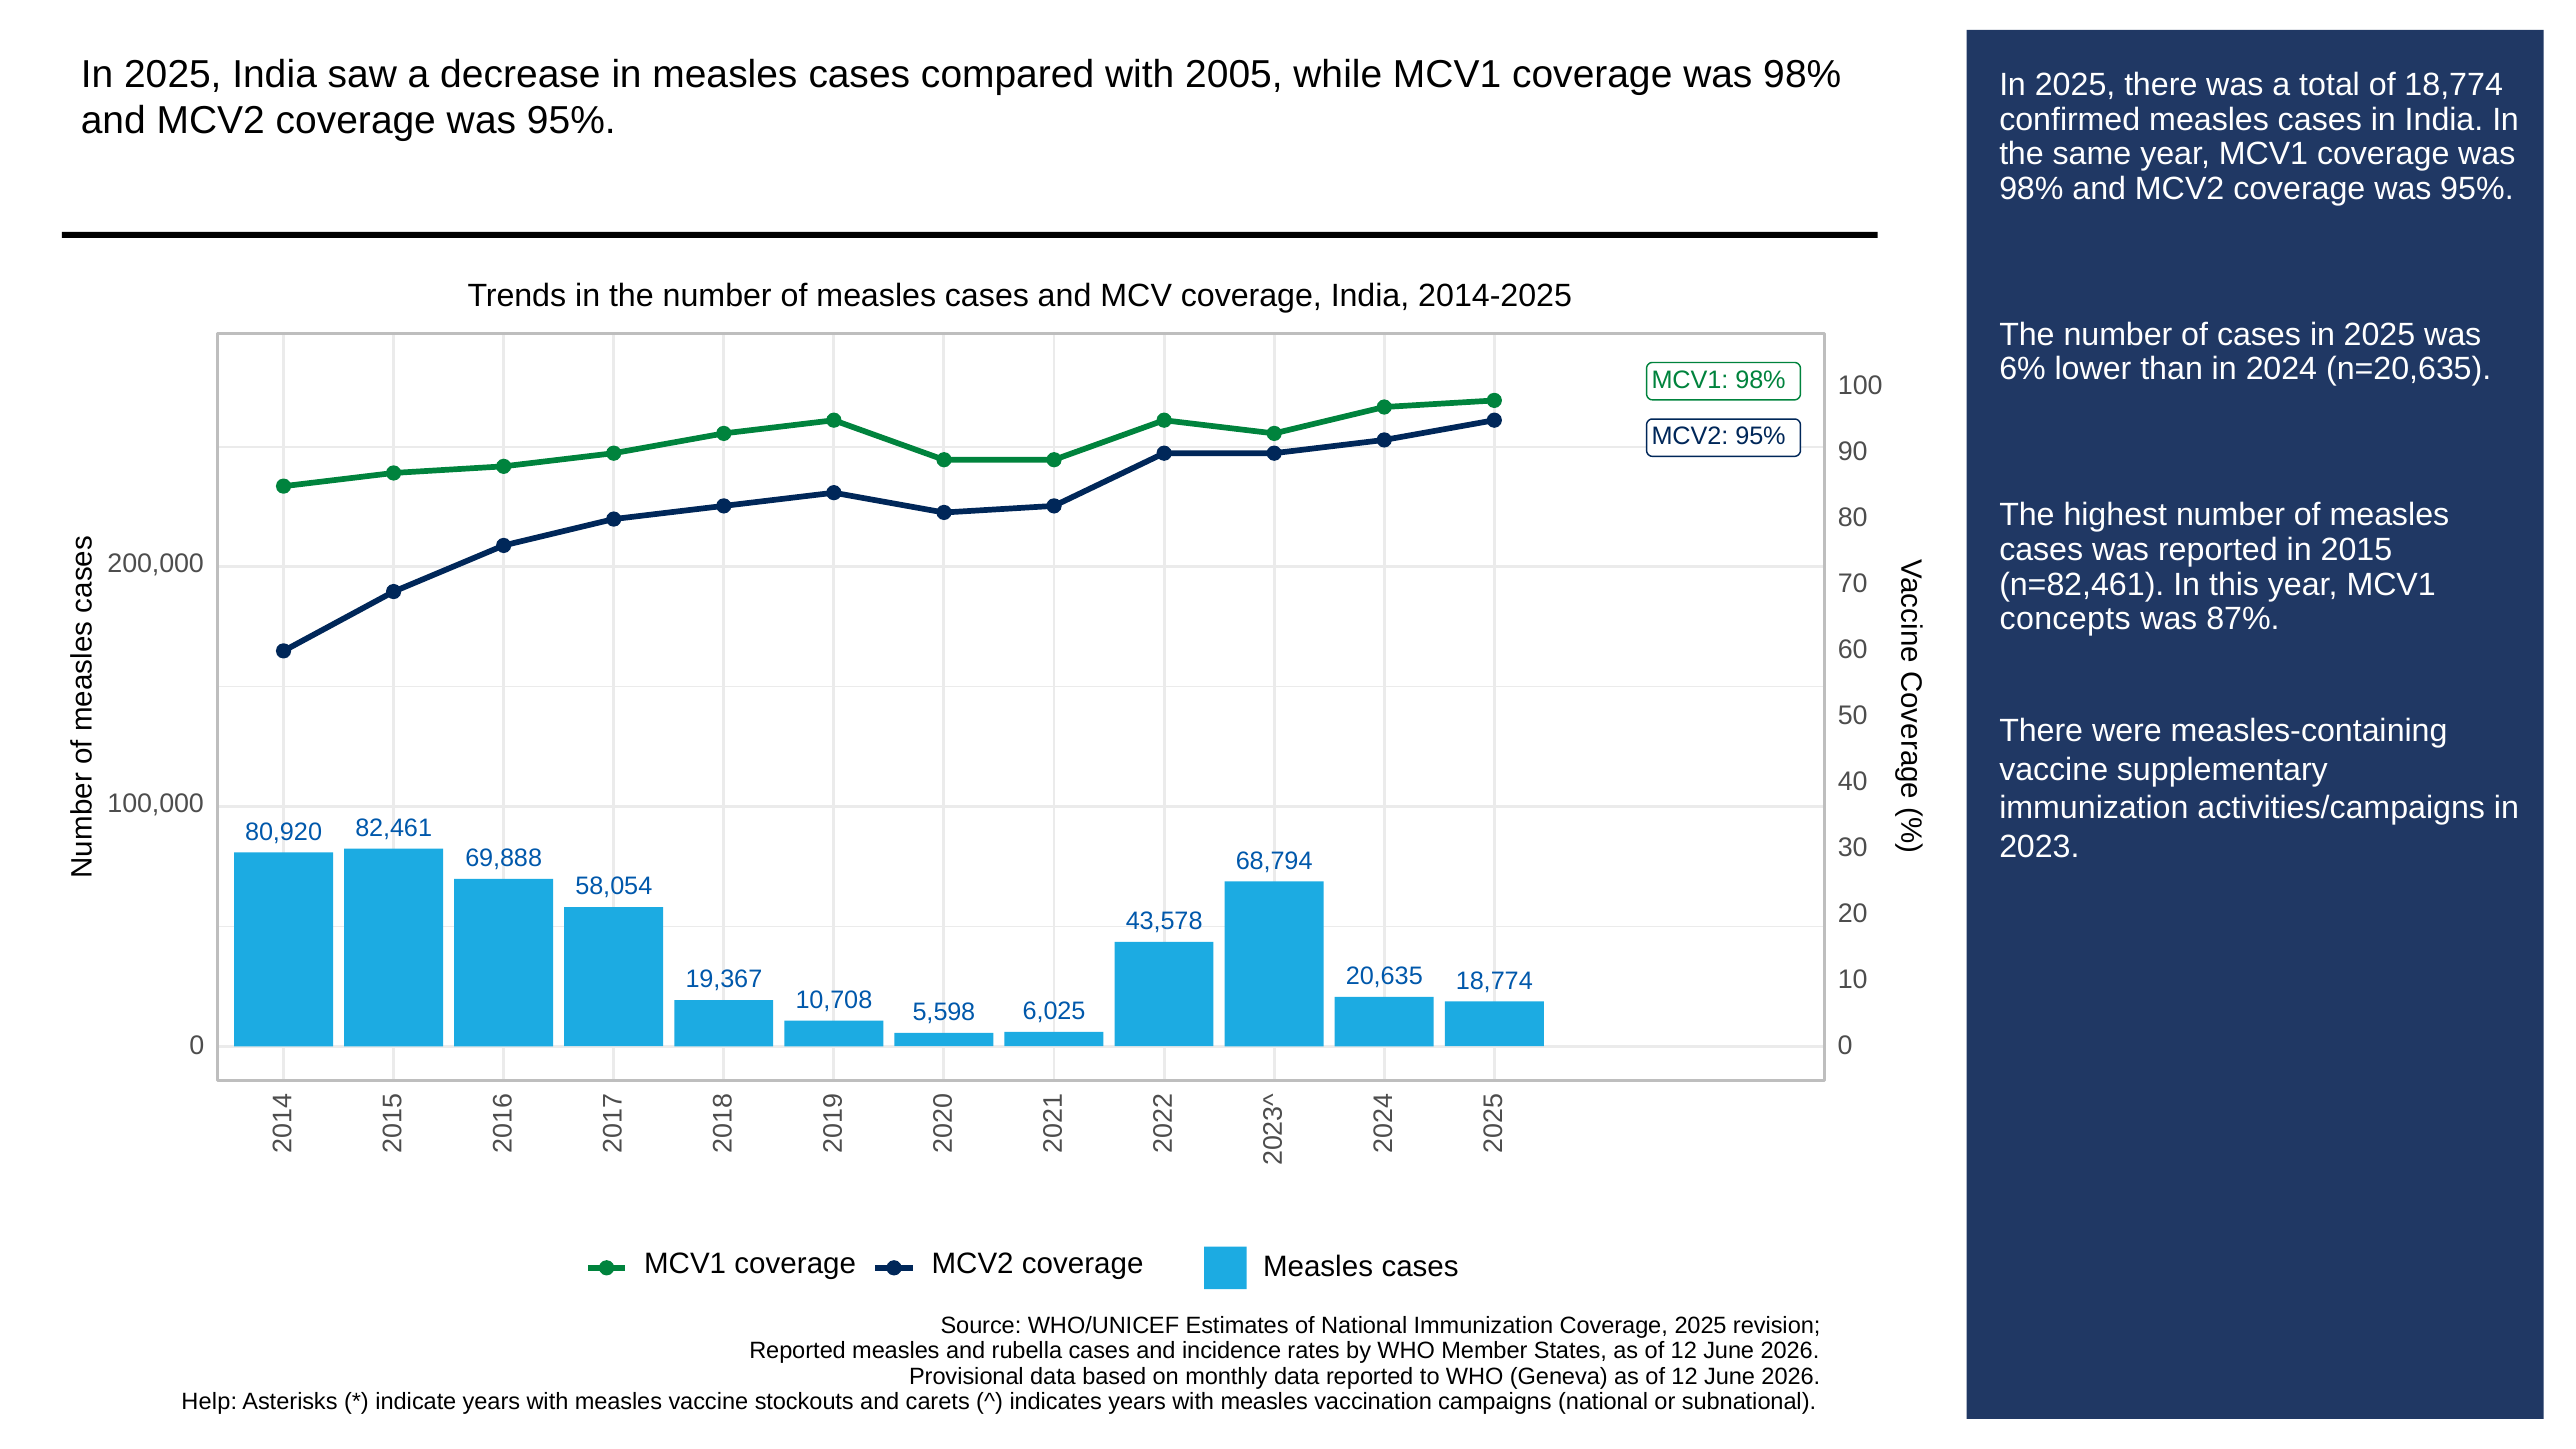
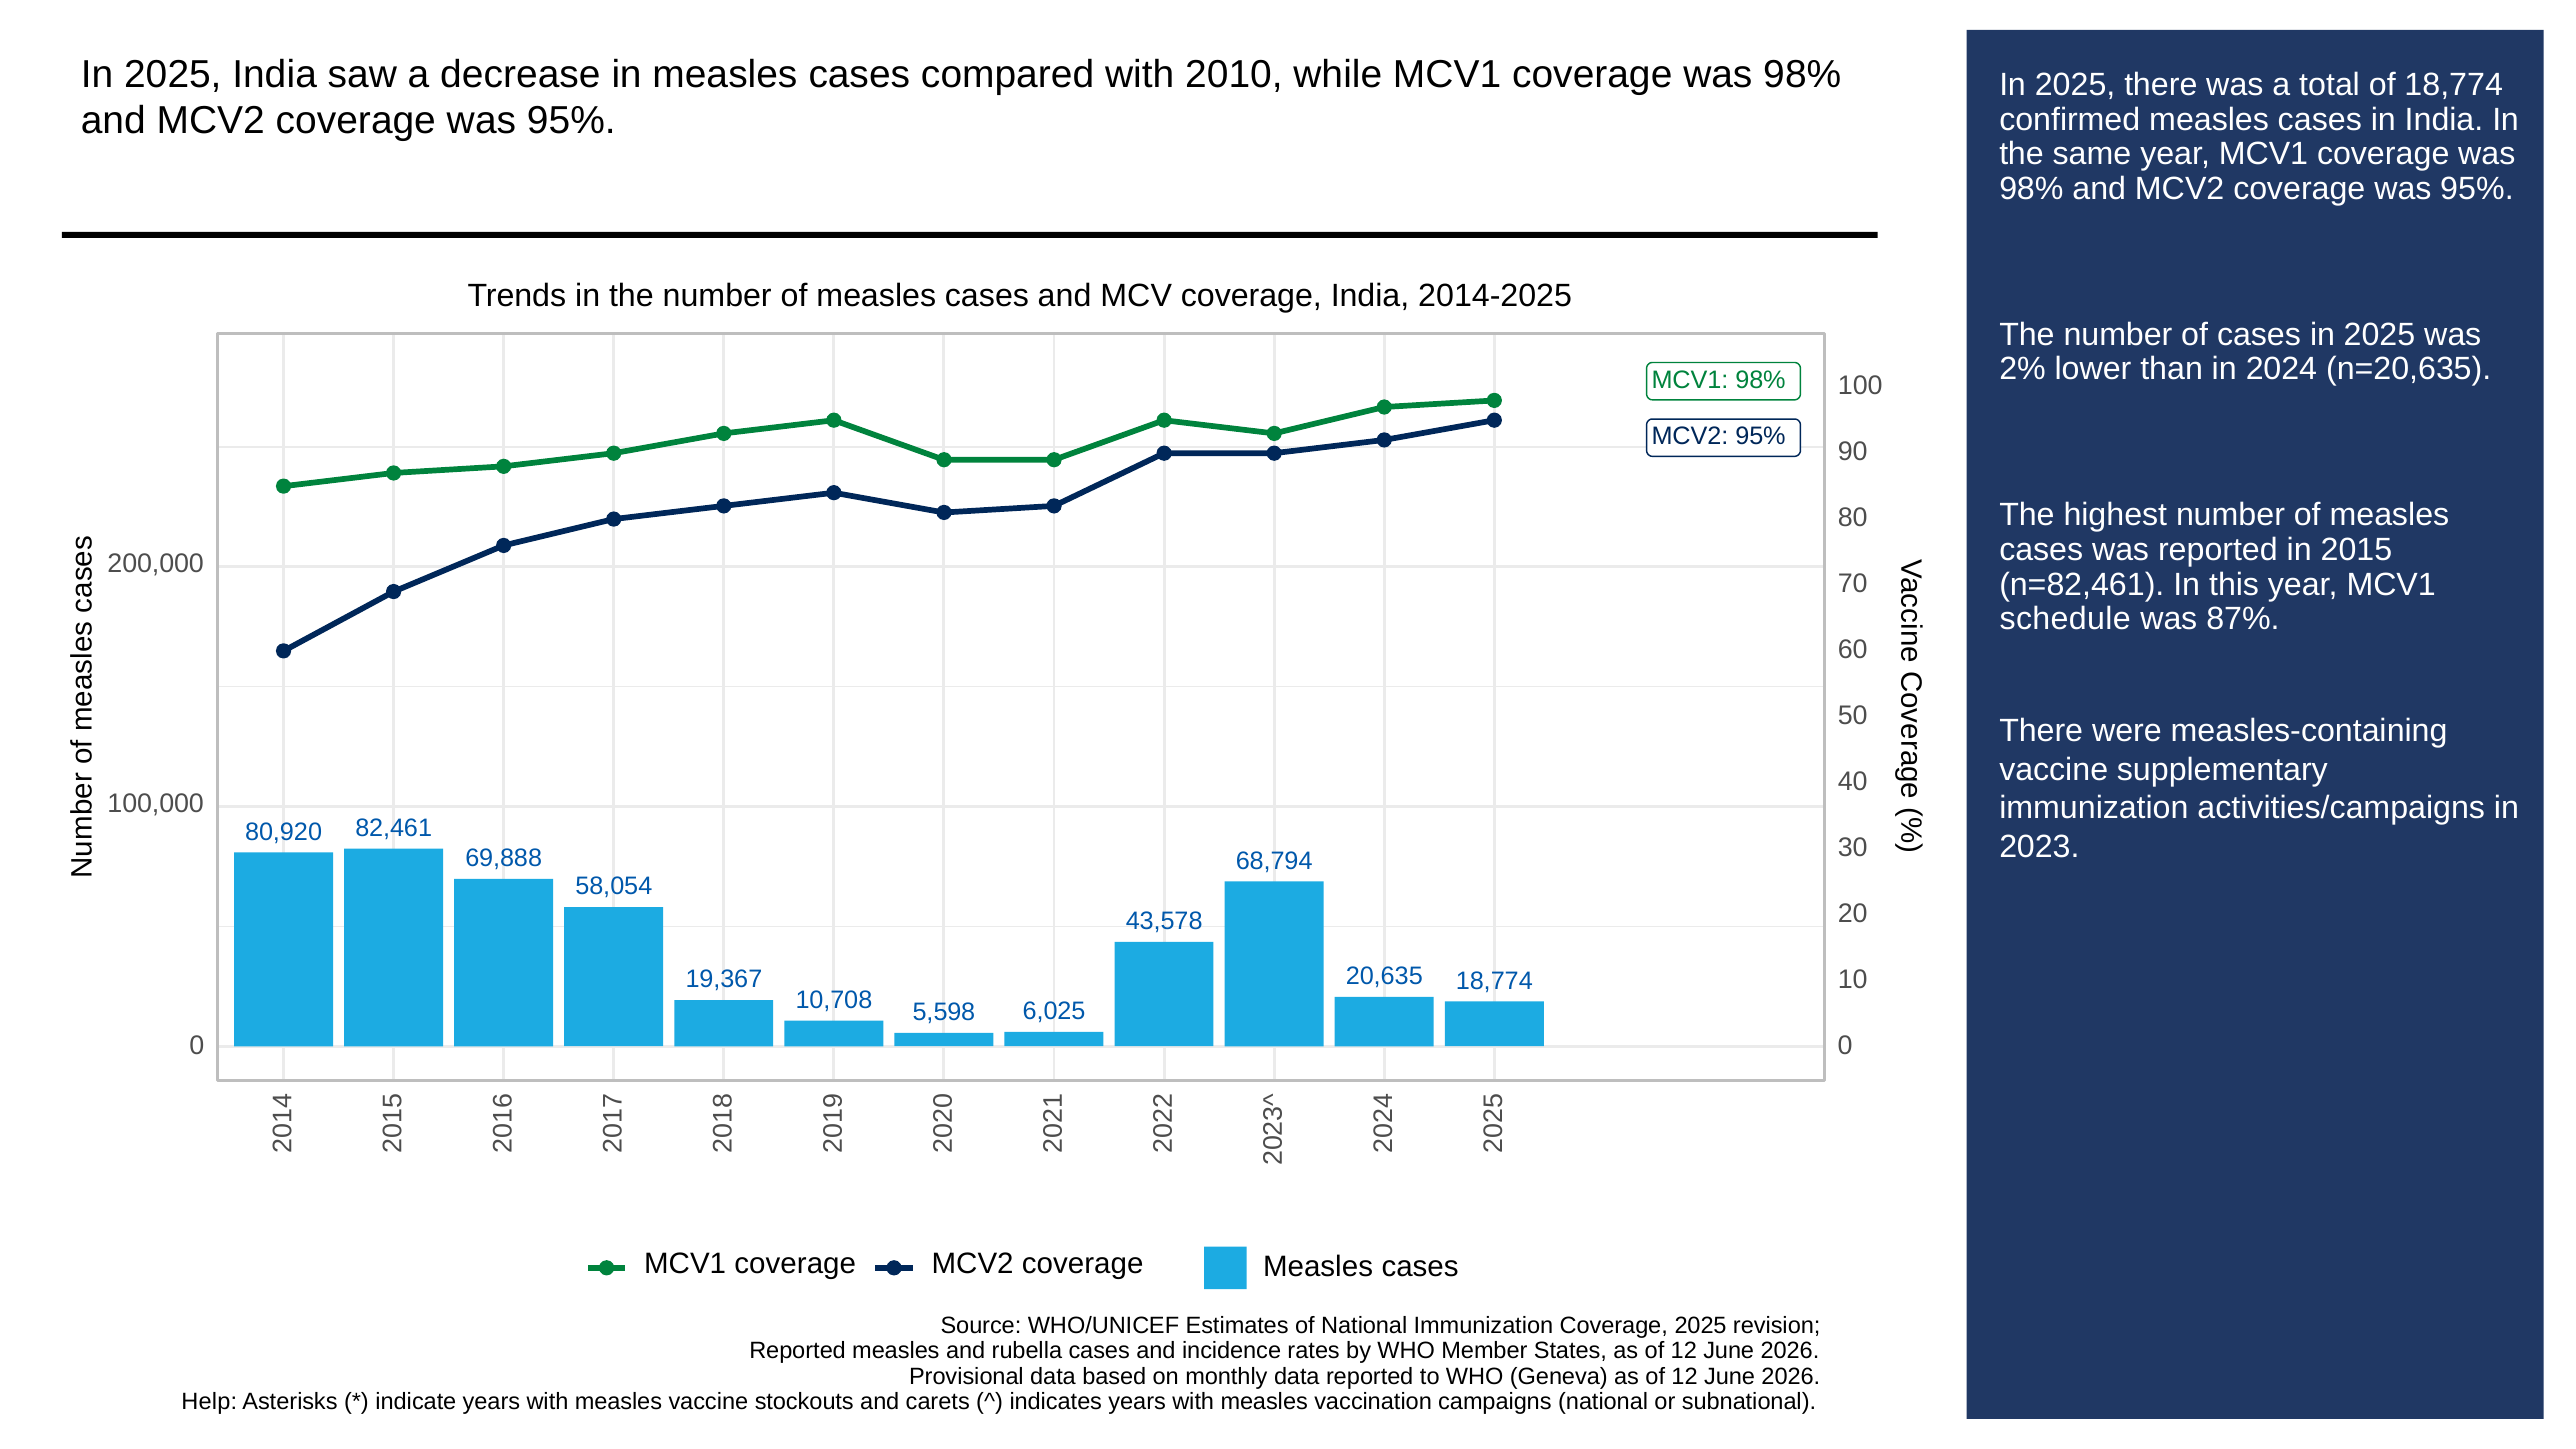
2005: 2005 -> 2010 (1234, 74)
6%: 6% -> 2% (2022, 369)
concepts: concepts -> schedule (2065, 619)
